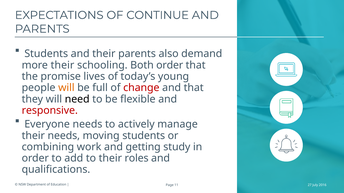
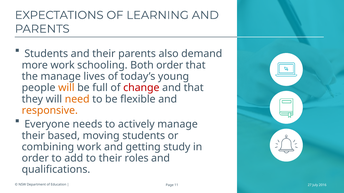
CONTINUE: CONTINUE -> LEARNING (158, 15)
more their: their -> work (63, 65)
the promise: promise -> manage (61, 77)
need colour: black -> orange (77, 99)
responsive colour: red -> orange (50, 111)
their needs: needs -> based (64, 136)
